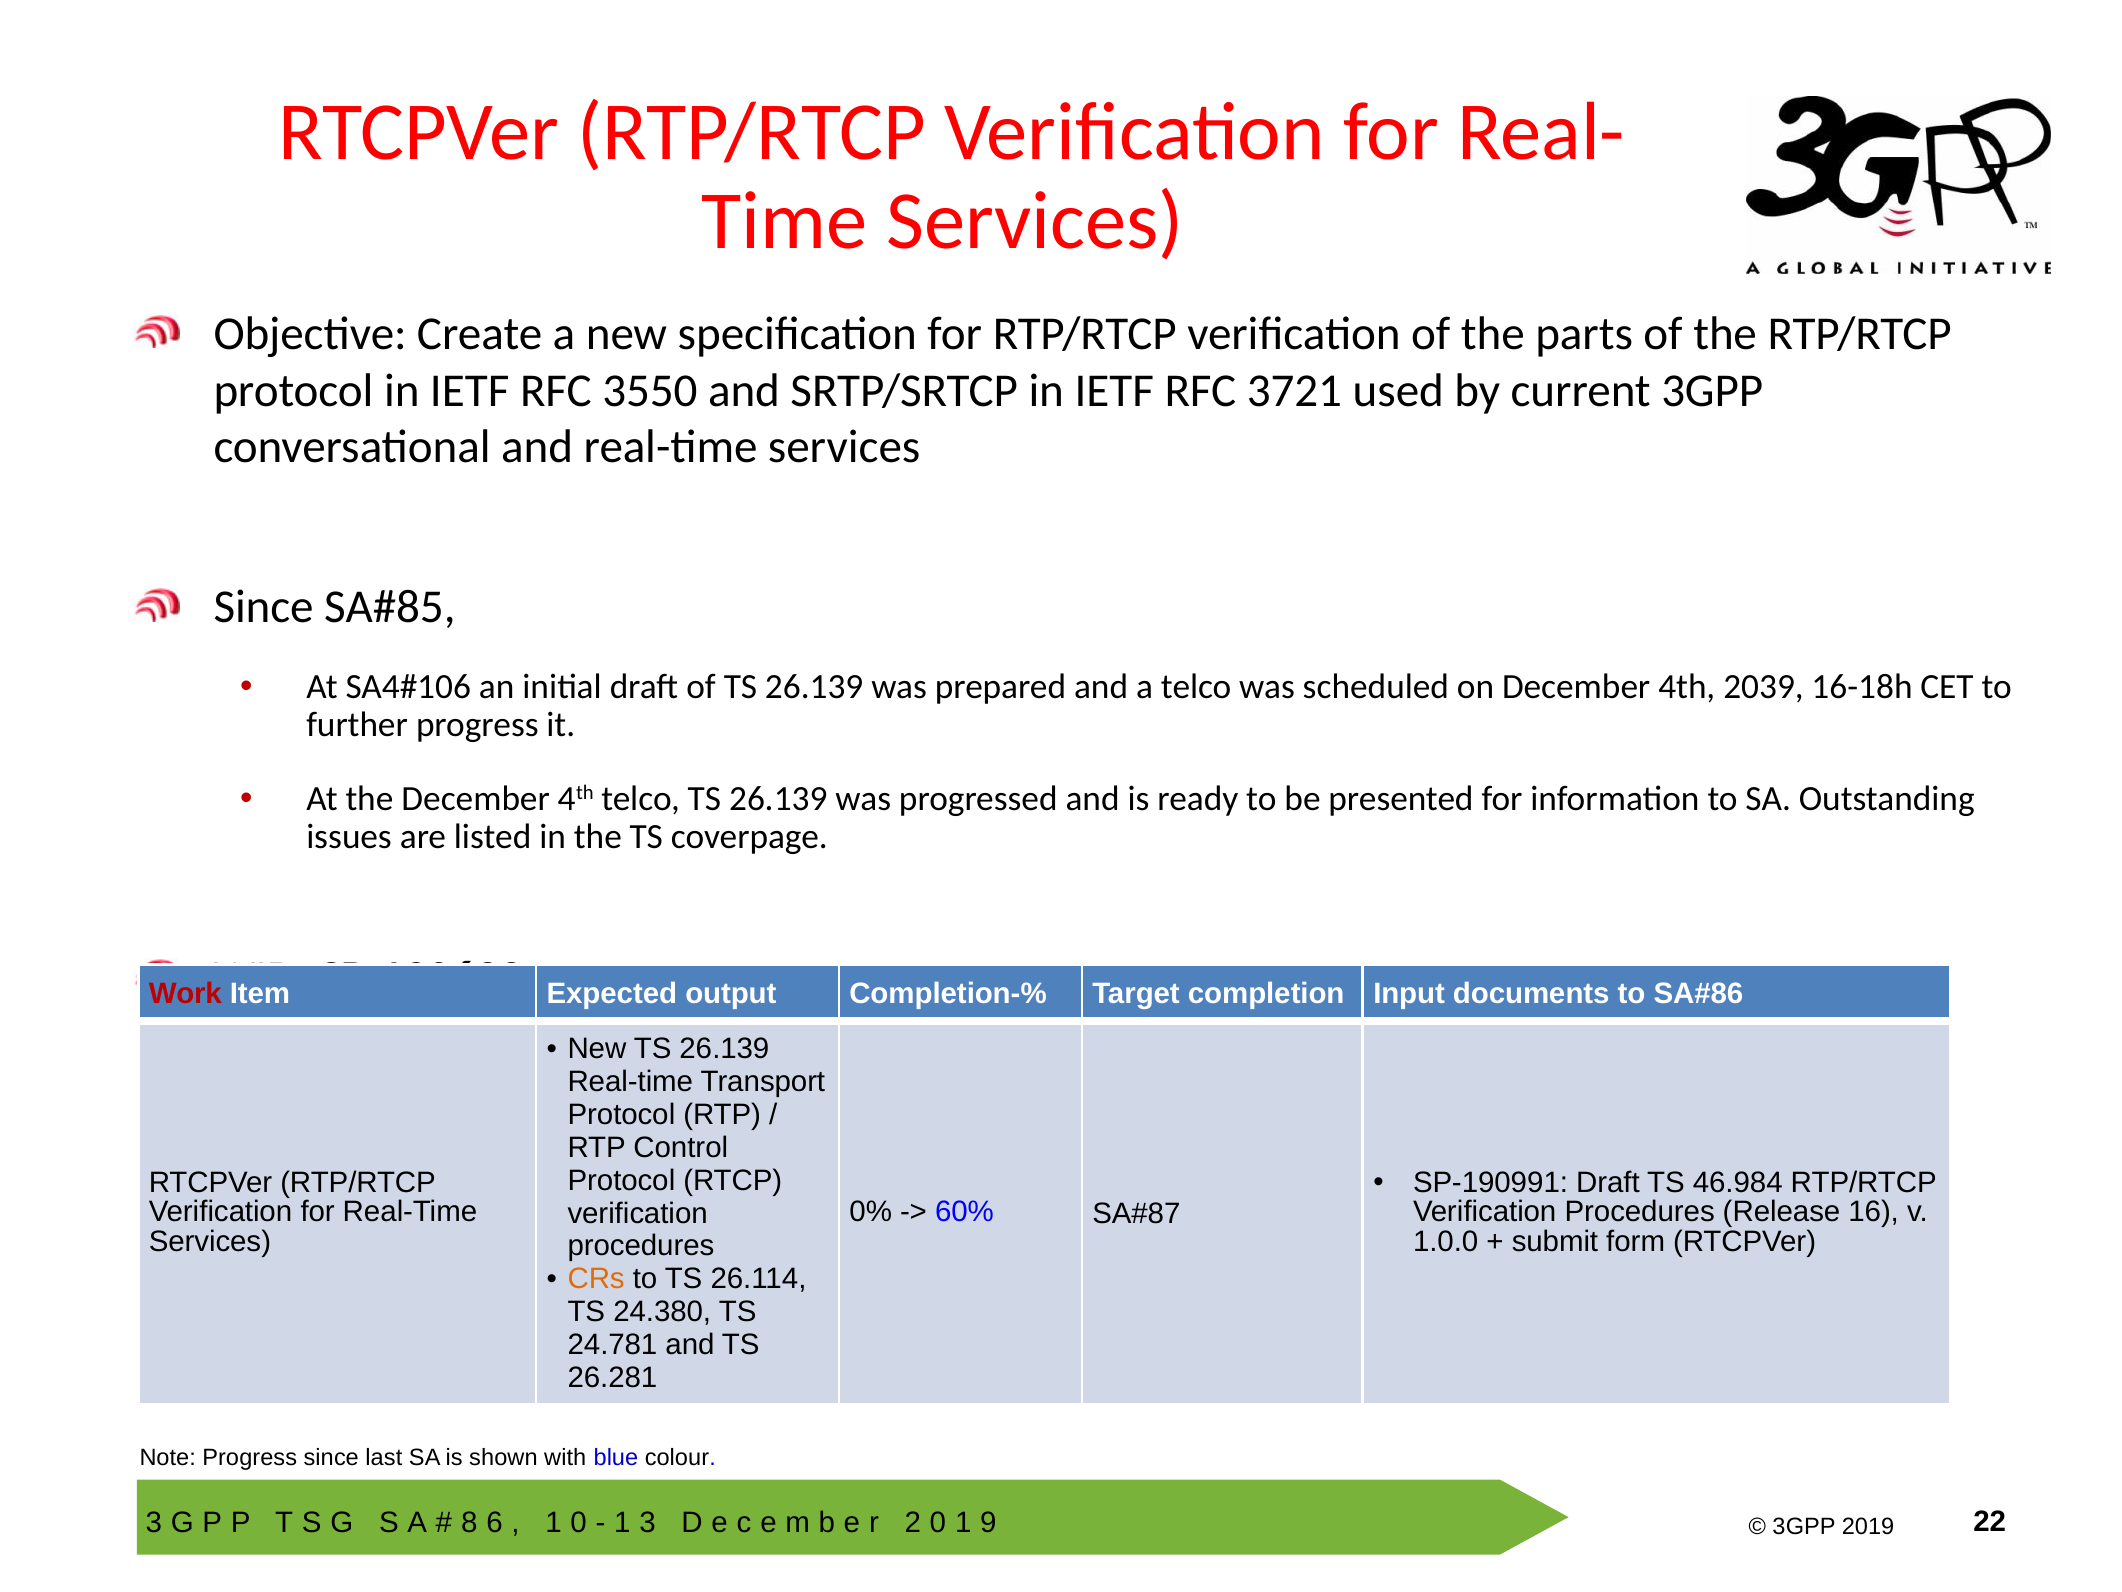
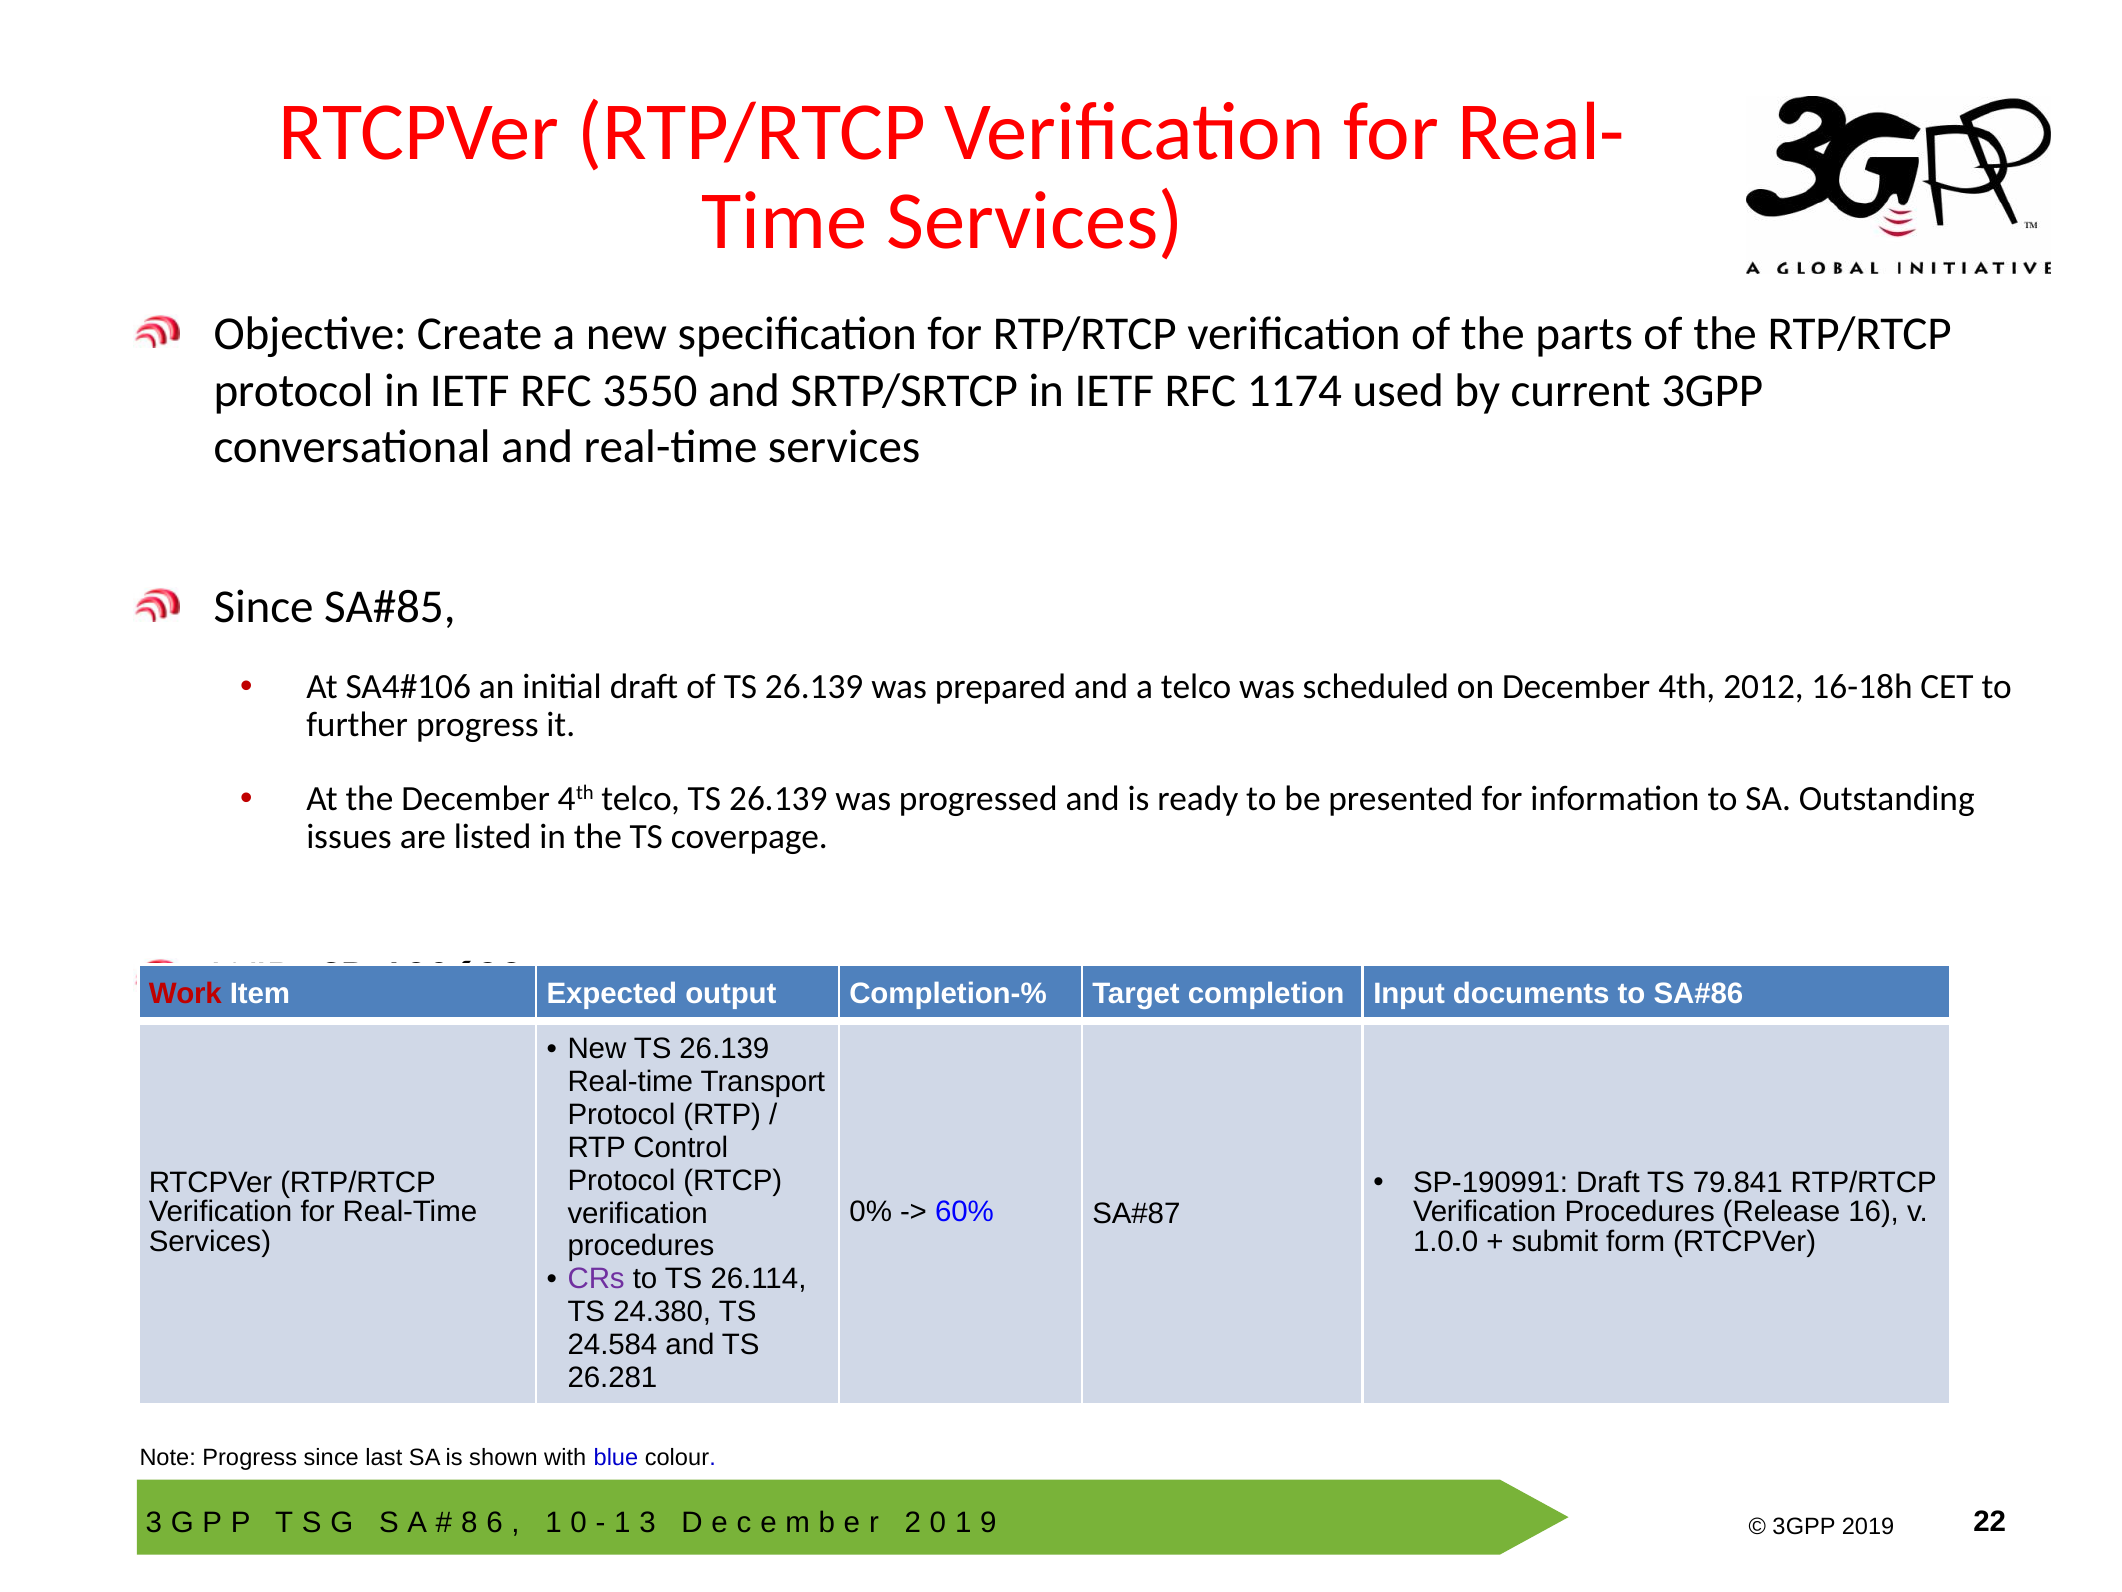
3721: 3721 -> 1174 (1294, 391)
4th 2039: 2039 -> 2012 (1764, 687)
46.984: 46.984 -> 79.841 (1738, 1182)
CRs colour: orange -> purple (596, 1279)
24.781: 24.781 -> 24.584 (613, 1345)
